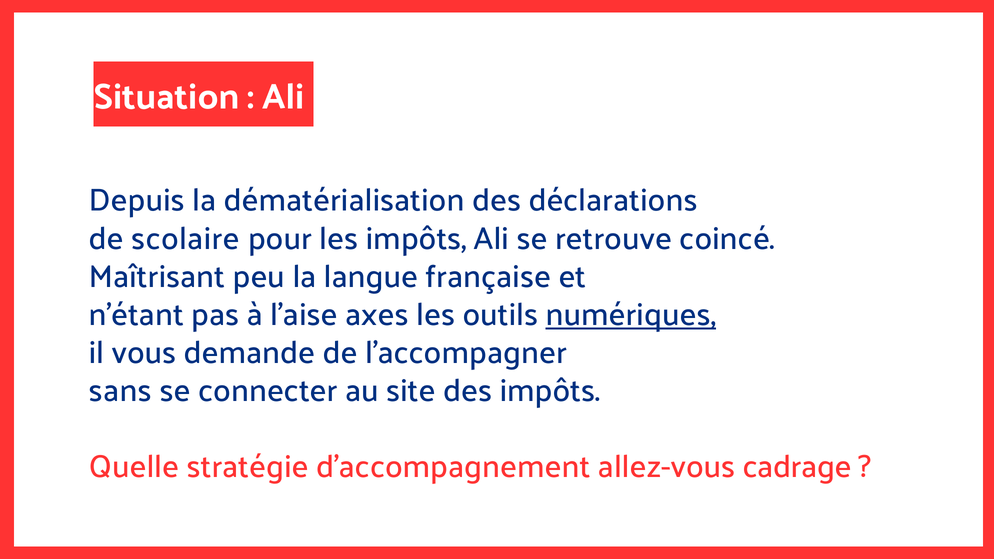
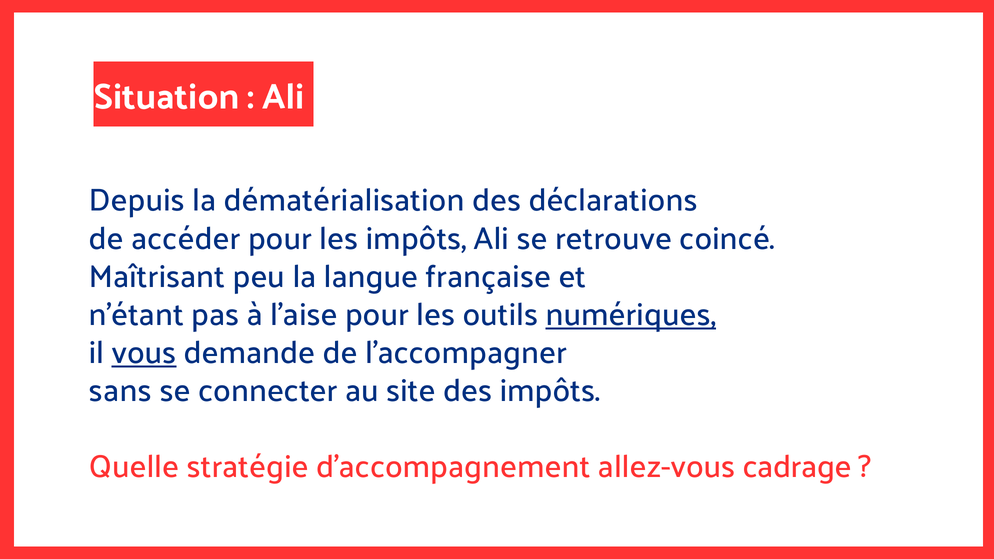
scolaire: scolaire -> accéder (186, 239)
l’aise axes: axes -> pour (377, 315)
vous underline: none -> present (144, 353)
